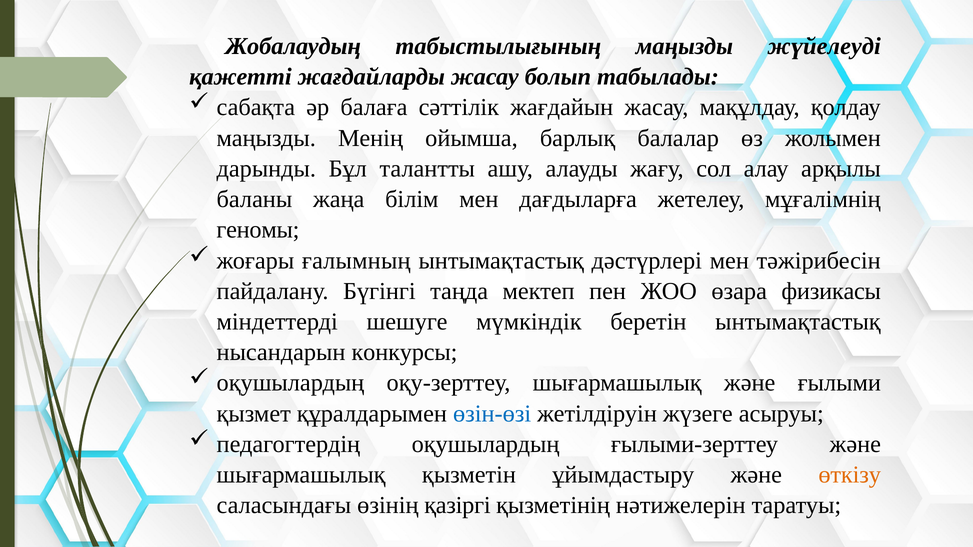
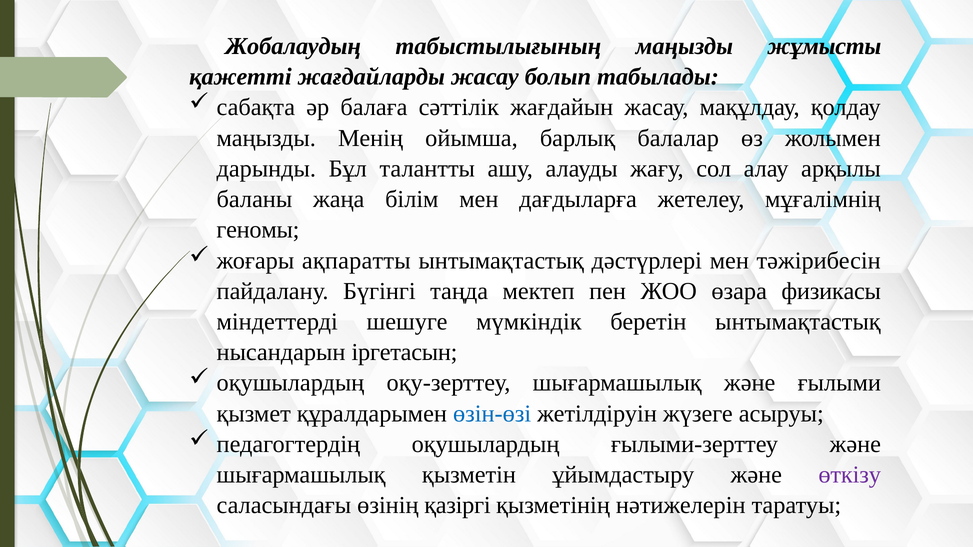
жүйелеуді: жүйелеуді -> жұмысты (824, 46)
ғалымның: ғалымның -> ақпаратты (356, 261)
конкурсы: конкурсы -> іргетасын (405, 353)
өткізу colour: orange -> purple (850, 475)
